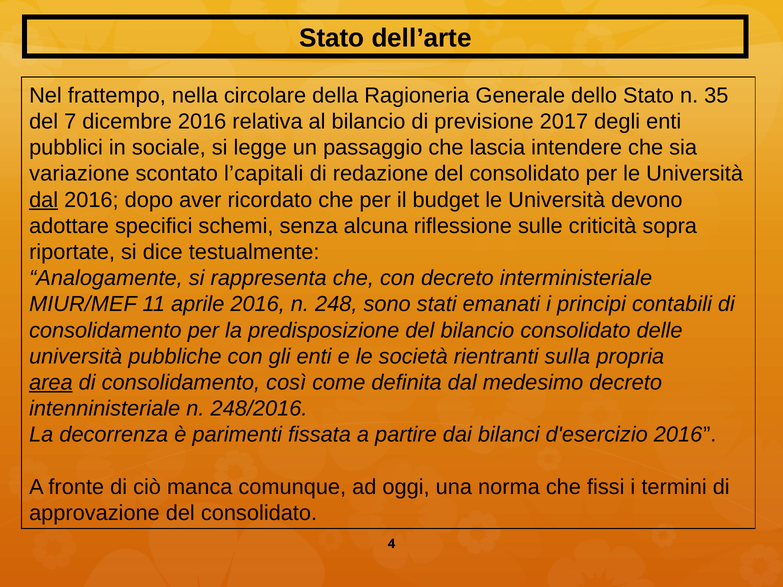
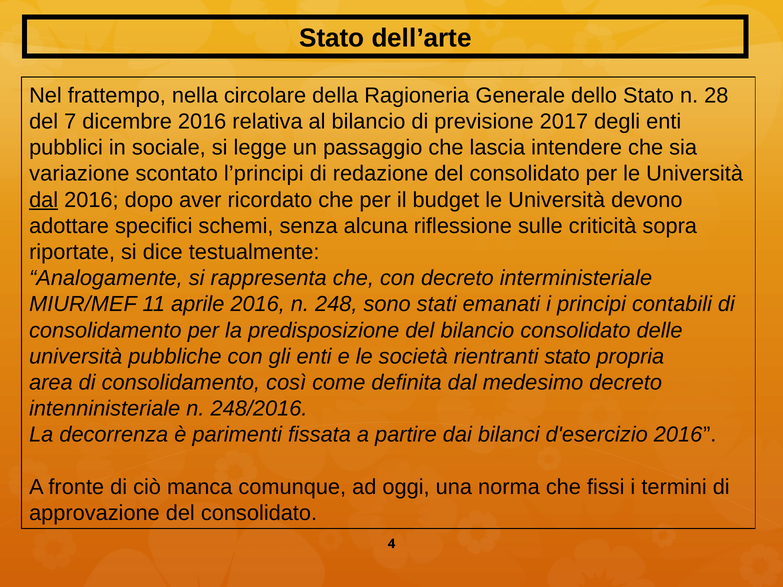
35: 35 -> 28 (716, 95)
l’capitali: l’capitali -> l’principi (264, 174)
rientranti sulla: sulla -> stato (568, 357)
area underline: present -> none (51, 383)
